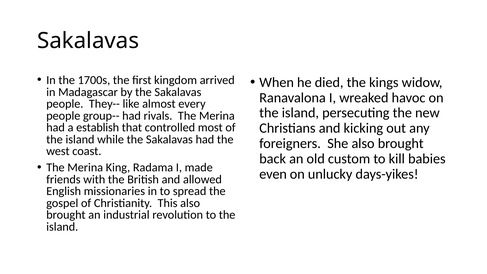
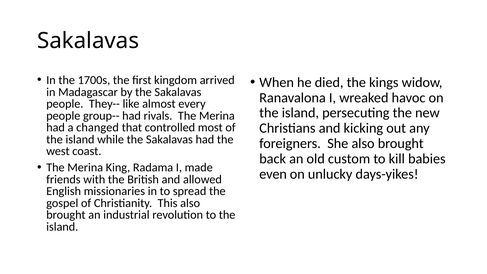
establish: establish -> changed (98, 128)
